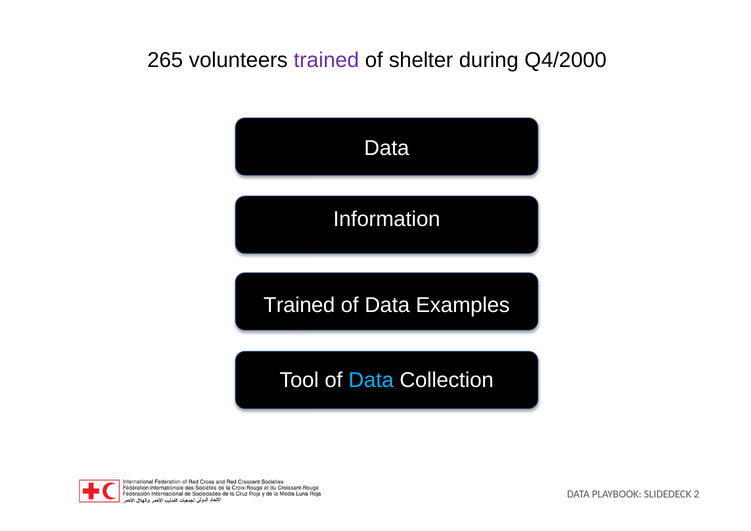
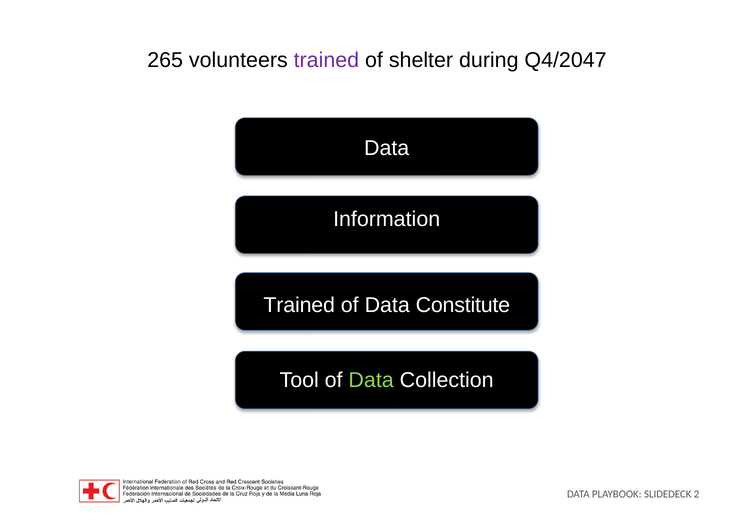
Q4/2000: Q4/2000 -> Q4/2047 (566, 60)
Examples: Examples -> Constitute (463, 305)
Data colour: light blue -> light green (371, 380)
